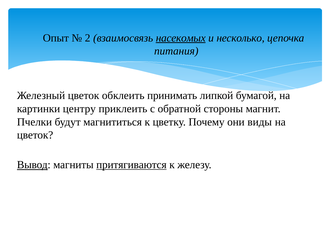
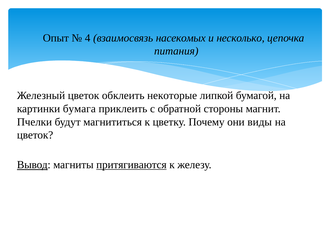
2: 2 -> 4 (88, 38)
насекомых underline: present -> none (181, 38)
принимать: принимать -> некоторые (172, 96)
центру: центру -> бумага (79, 109)
